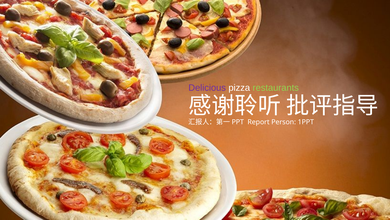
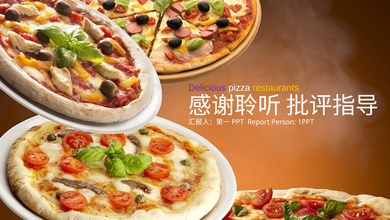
restaurants colour: light green -> yellow (276, 87)
